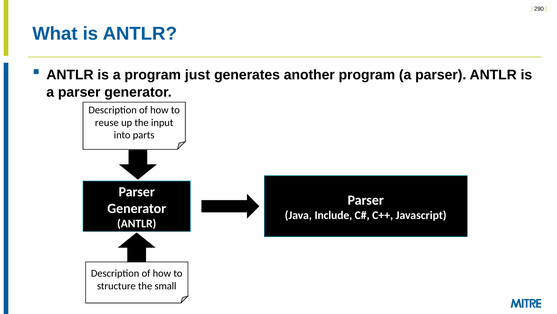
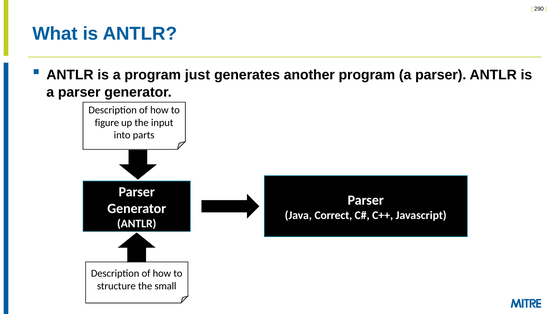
reuse: reuse -> figure (107, 122)
Include: Include -> Correct (333, 215)
